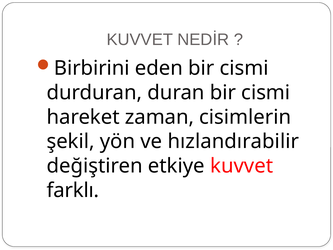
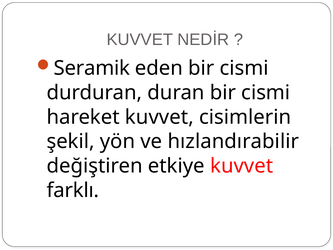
Birbirini: Birbirini -> Seramik (92, 68)
hareket zaman: zaman -> kuvvet (159, 117)
